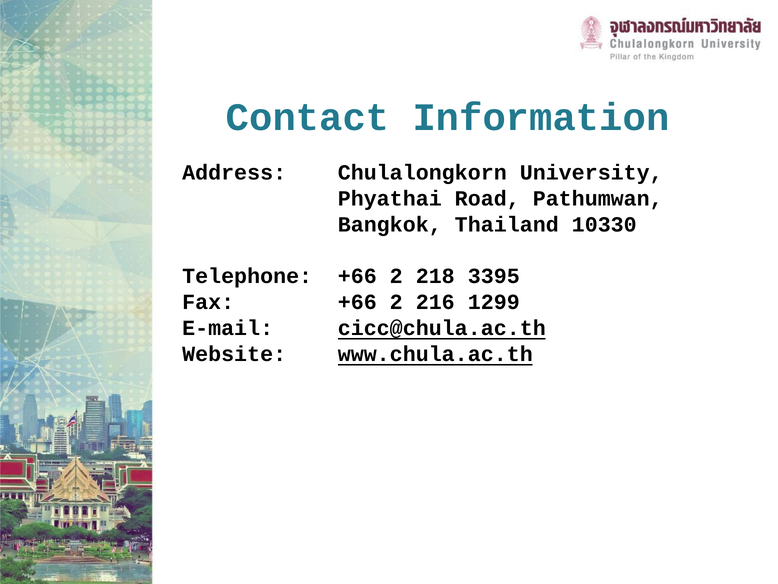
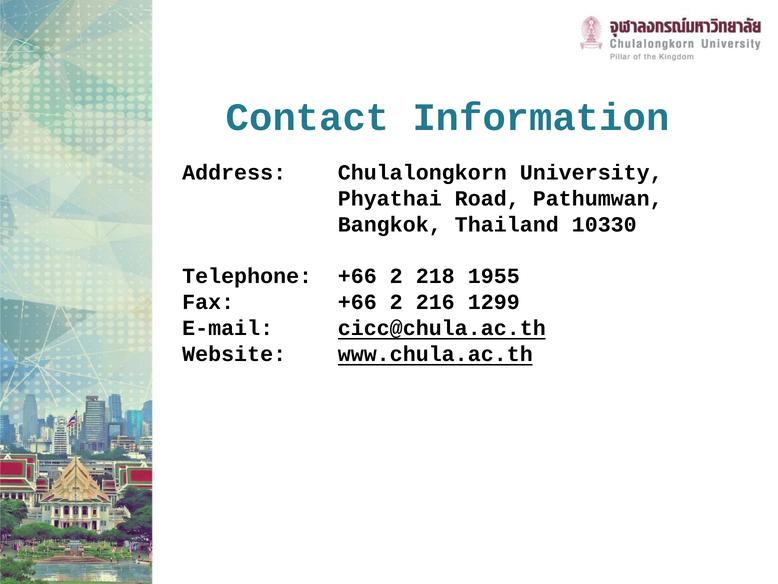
3395: 3395 -> 1955 (494, 276)
